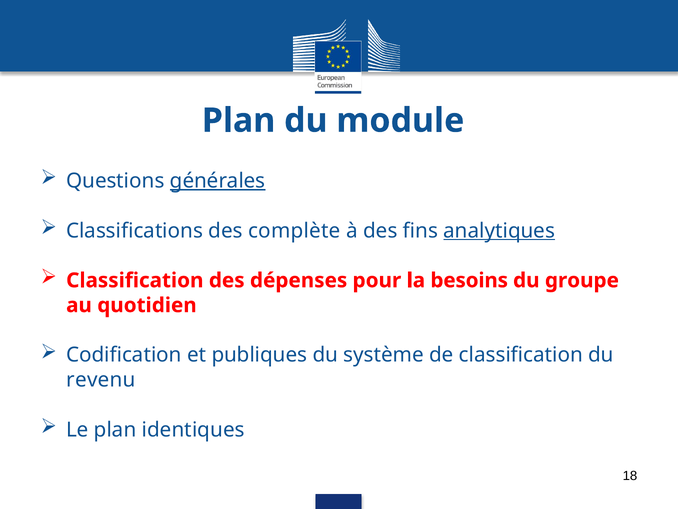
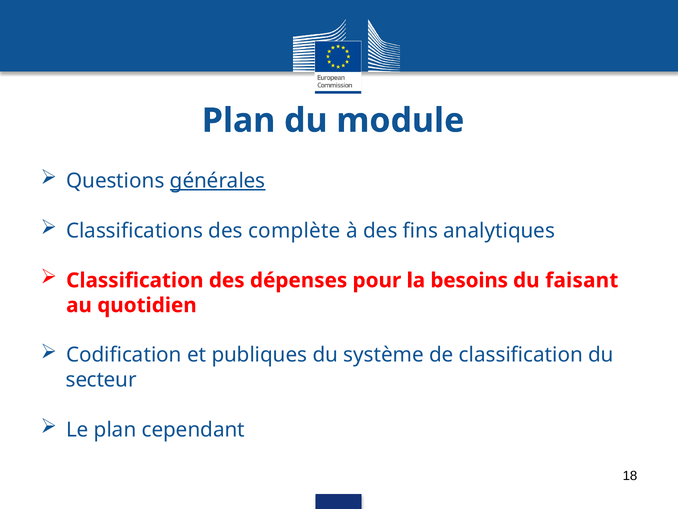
analytiques underline: present -> none (499, 230)
groupe: groupe -> faisant (582, 280)
revenu: revenu -> secteur (101, 380)
identiques: identiques -> cependant (193, 429)
